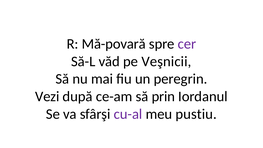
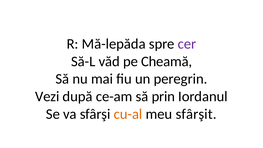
Mă-povară: Mă-povară -> Mă-lepăda (114, 44)
Veşnicii: Veşnicii -> Cheamă (167, 61)
cu-al colour: purple -> orange (128, 114)
pustiu: pustiu -> sfârşit (196, 114)
